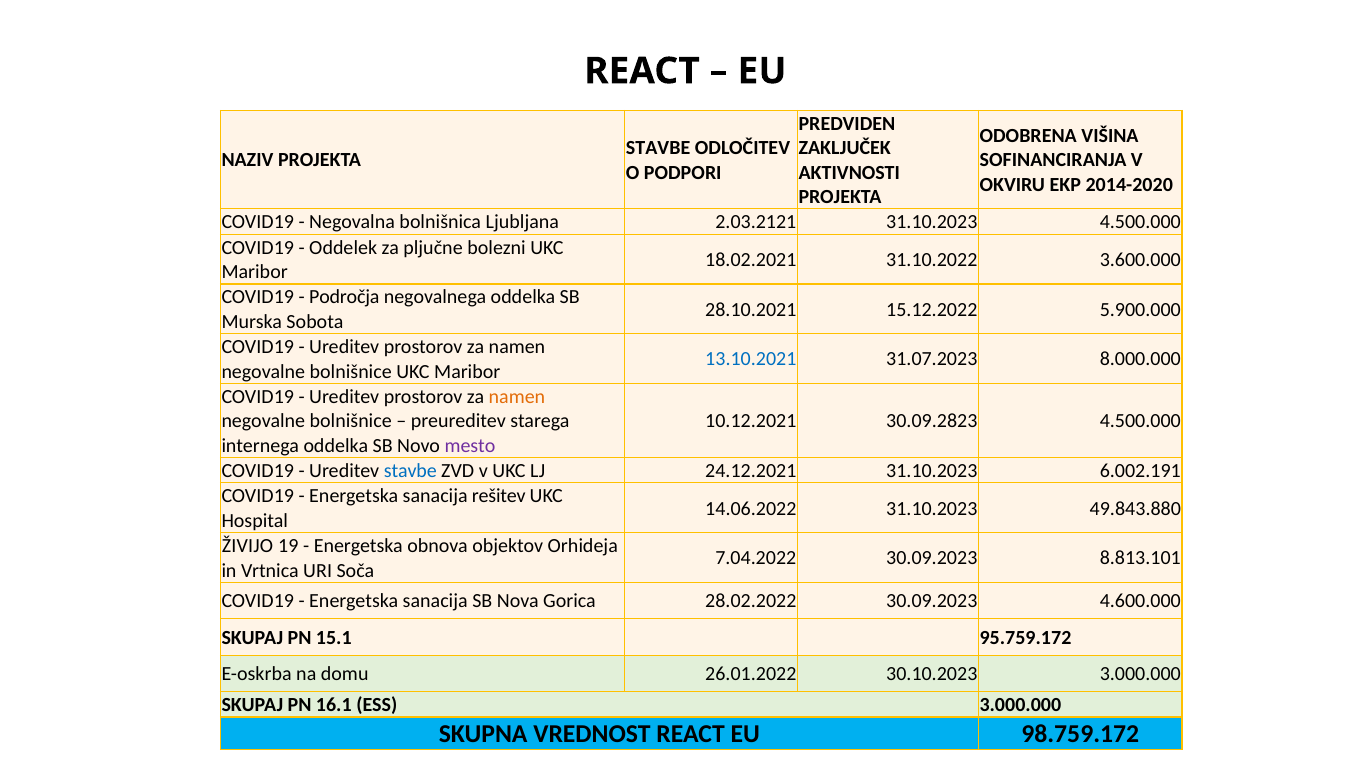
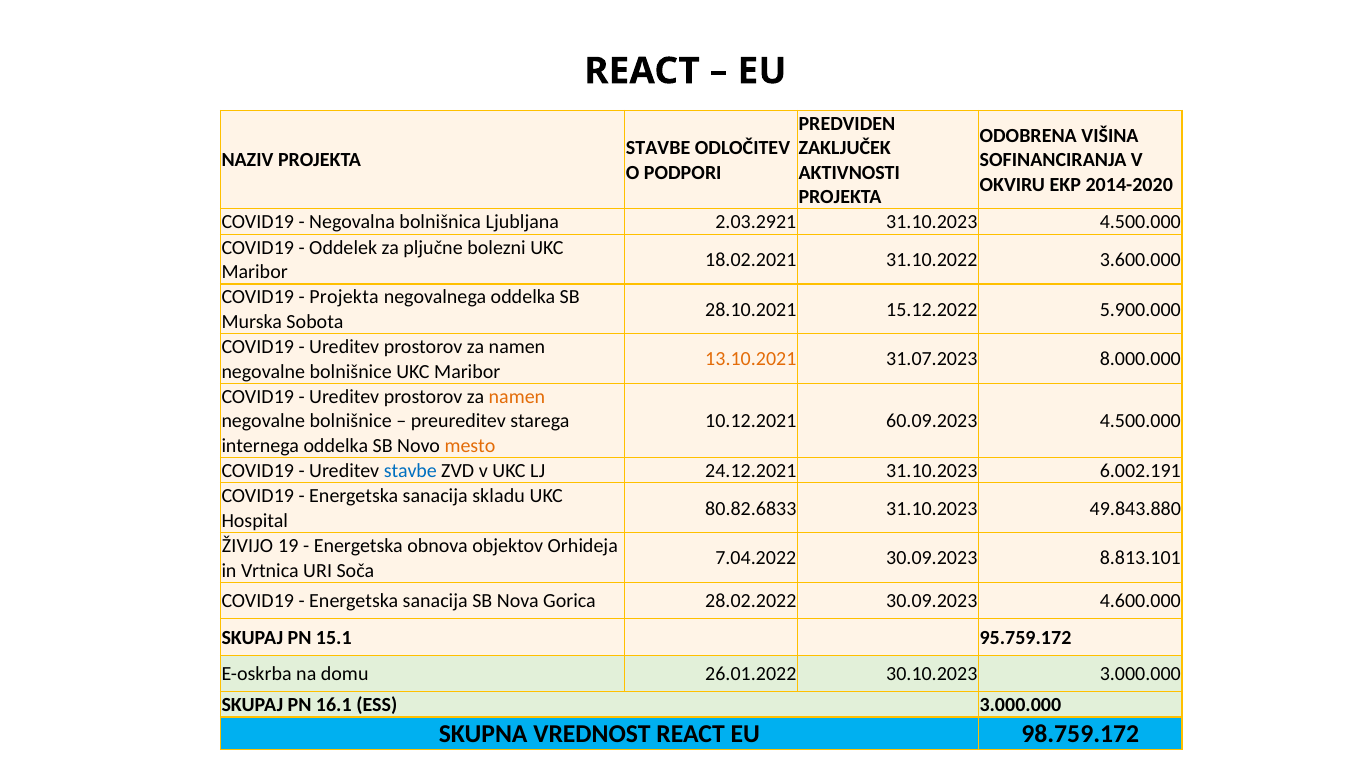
2.03.2121: 2.03.2121 -> 2.03.2921 (756, 222)
Področja: Področja -> Projekta (344, 297)
13.10.2021 colour: blue -> orange (751, 359)
30.09.2823: 30.09.2823 -> 60.09.2023 (932, 421)
mesto colour: purple -> orange (470, 446)
rešitev: rešitev -> skladu (499, 496)
14.06.2022: 14.06.2022 -> 80.82.6833 (751, 509)
